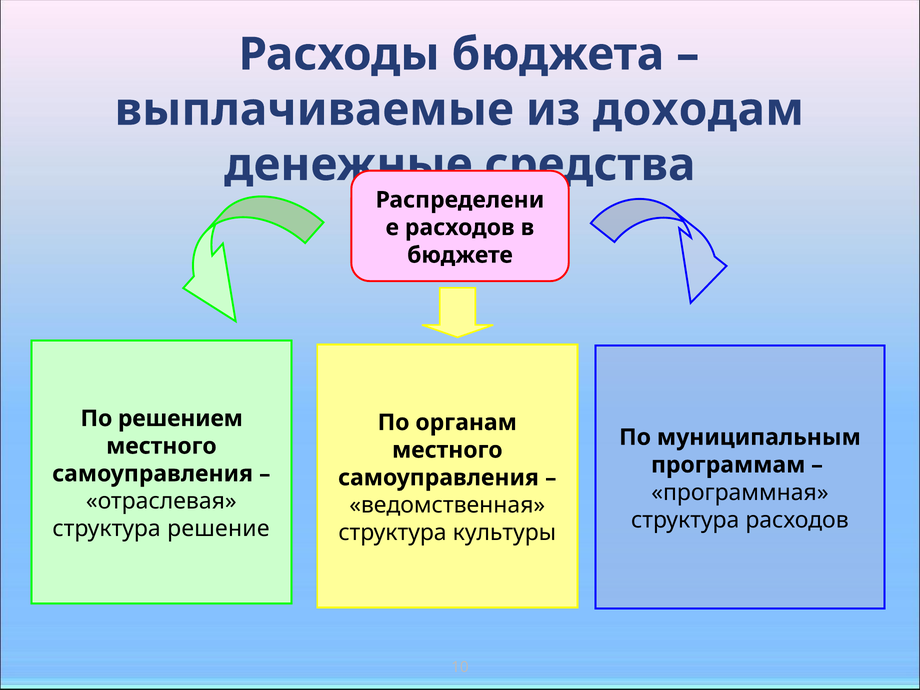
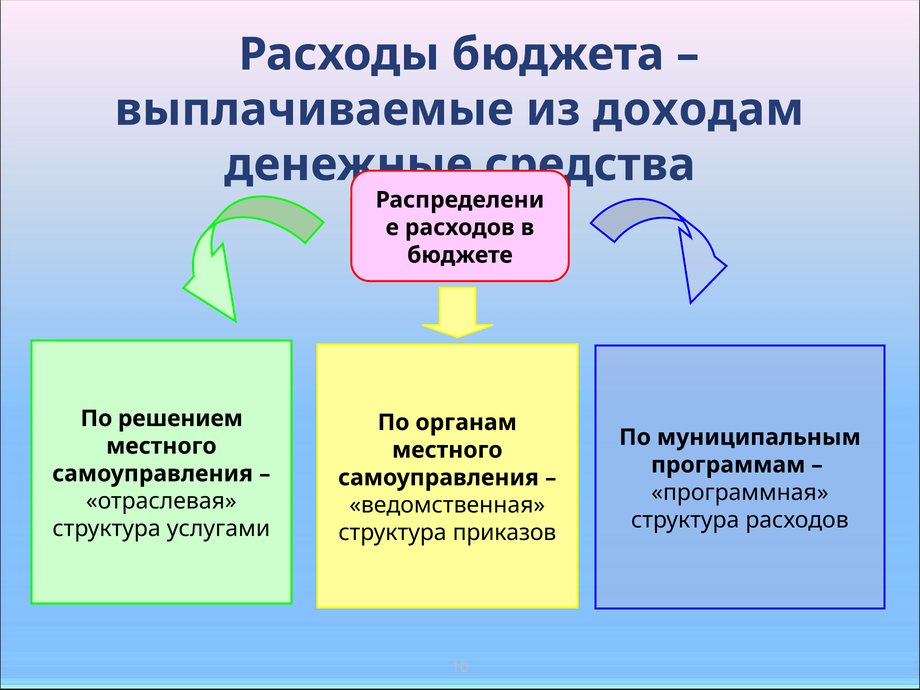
решение: решение -> услугами (218, 529)
культуры: культуры -> приказов (505, 533)
